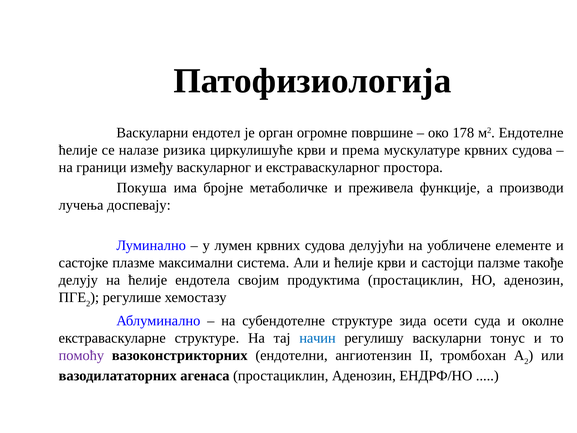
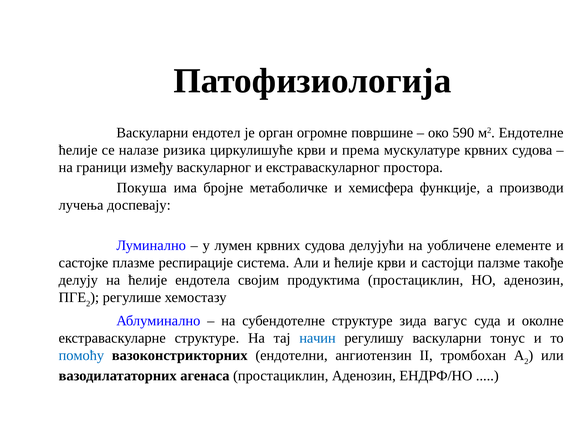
178: 178 -> 590 (463, 133)
преживела: преживела -> хемисфера (381, 188)
максимални: максимални -> респирације (196, 263)
осети: осети -> вагус (450, 320)
помоћу colour: purple -> blue (81, 355)
